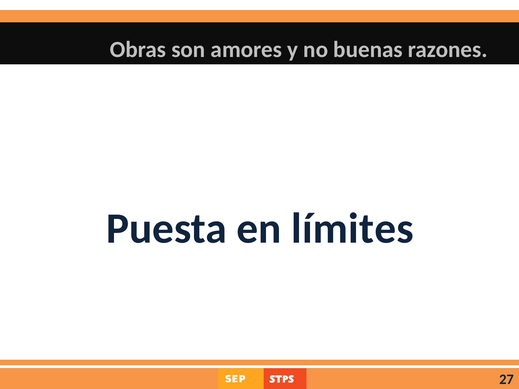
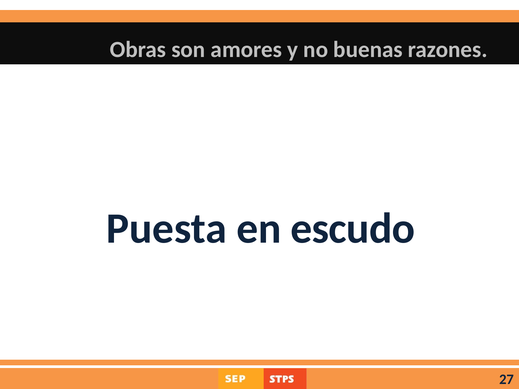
límites: límites -> escudo (353, 229)
